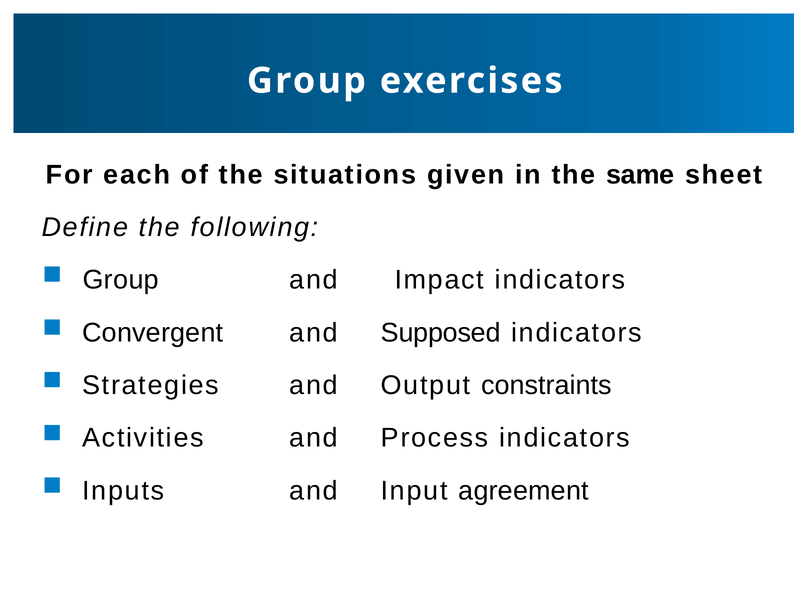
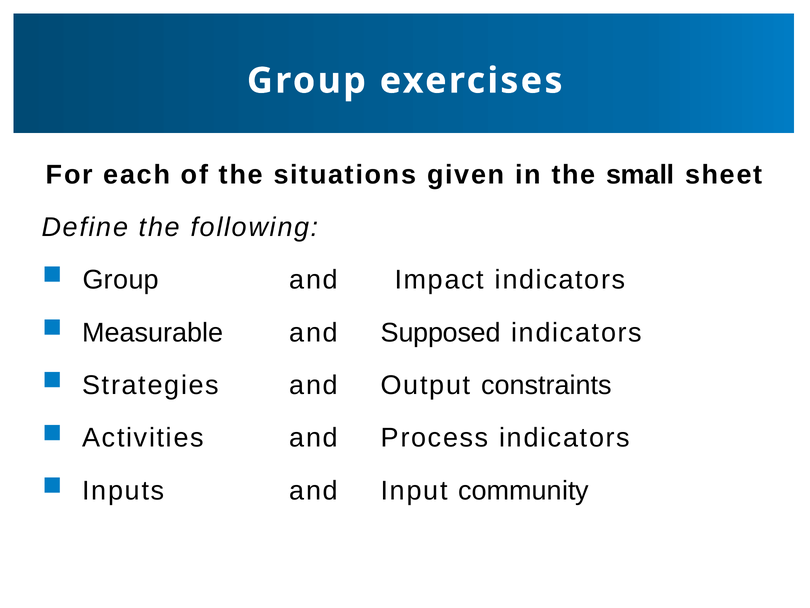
same: same -> small (640, 174)
Convergent: Convergent -> Measurable (153, 332)
agreement: agreement -> community (524, 490)
